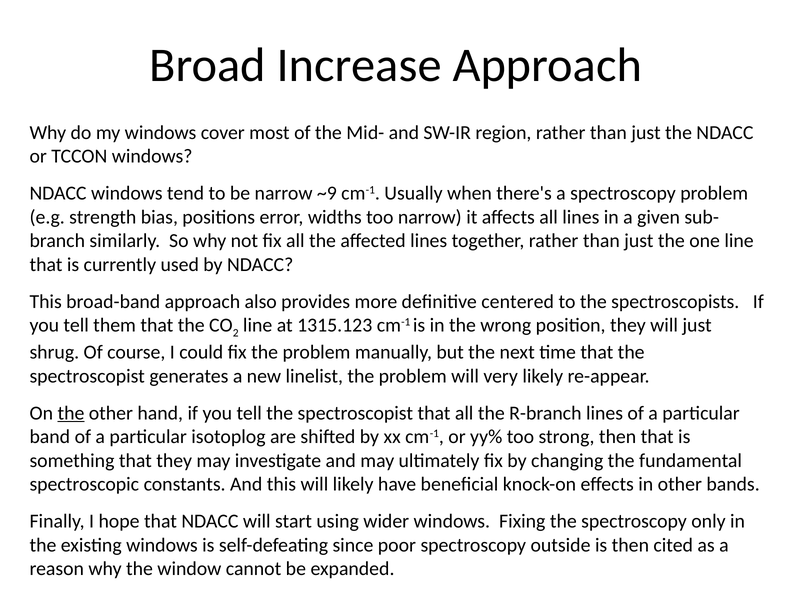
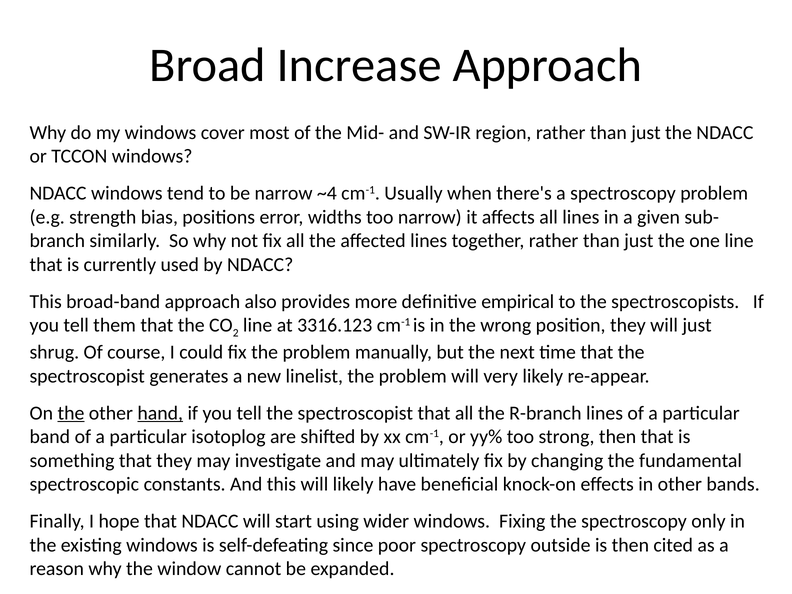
~9: ~9 -> ~4 (327, 193)
centered: centered -> empirical (518, 302)
1315.123: 1315.123 -> 3316.123 (335, 325)
hand underline: none -> present (160, 413)
